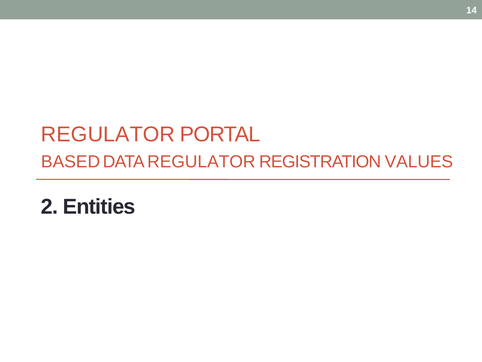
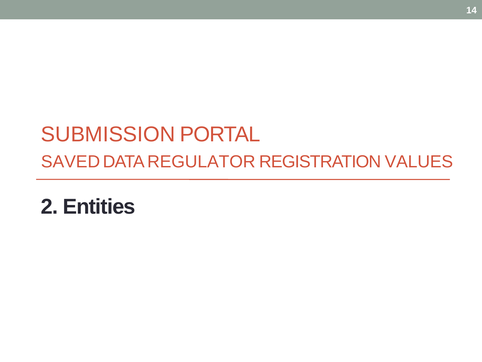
REGULATOR: REGULATOR -> SUBMISSION (108, 134)
BASED: BASED -> SAVED (71, 161)
